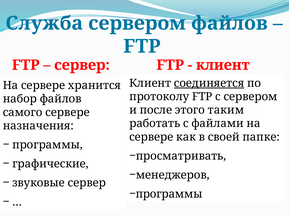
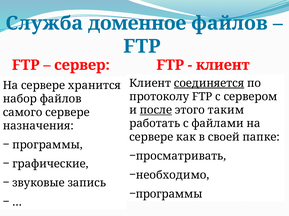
Служба сервером: сервером -> доменное (137, 23)
после underline: none -> present (156, 110)
менеджеров: менеджеров -> необходимо (173, 176)
звуковые сервер: сервер -> запись (87, 184)
